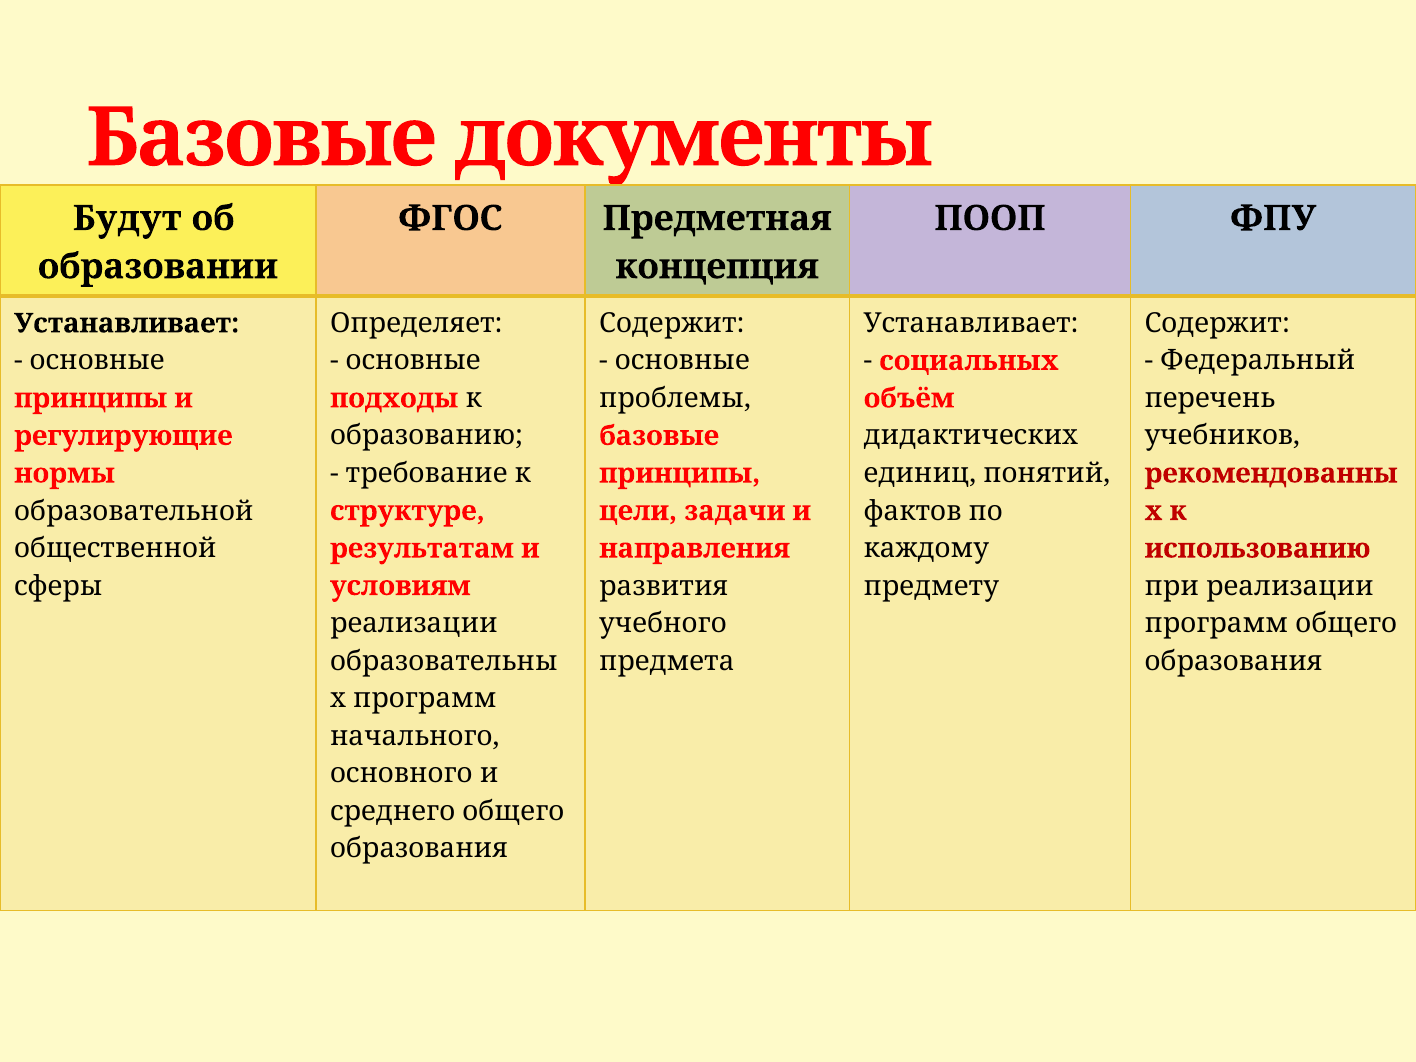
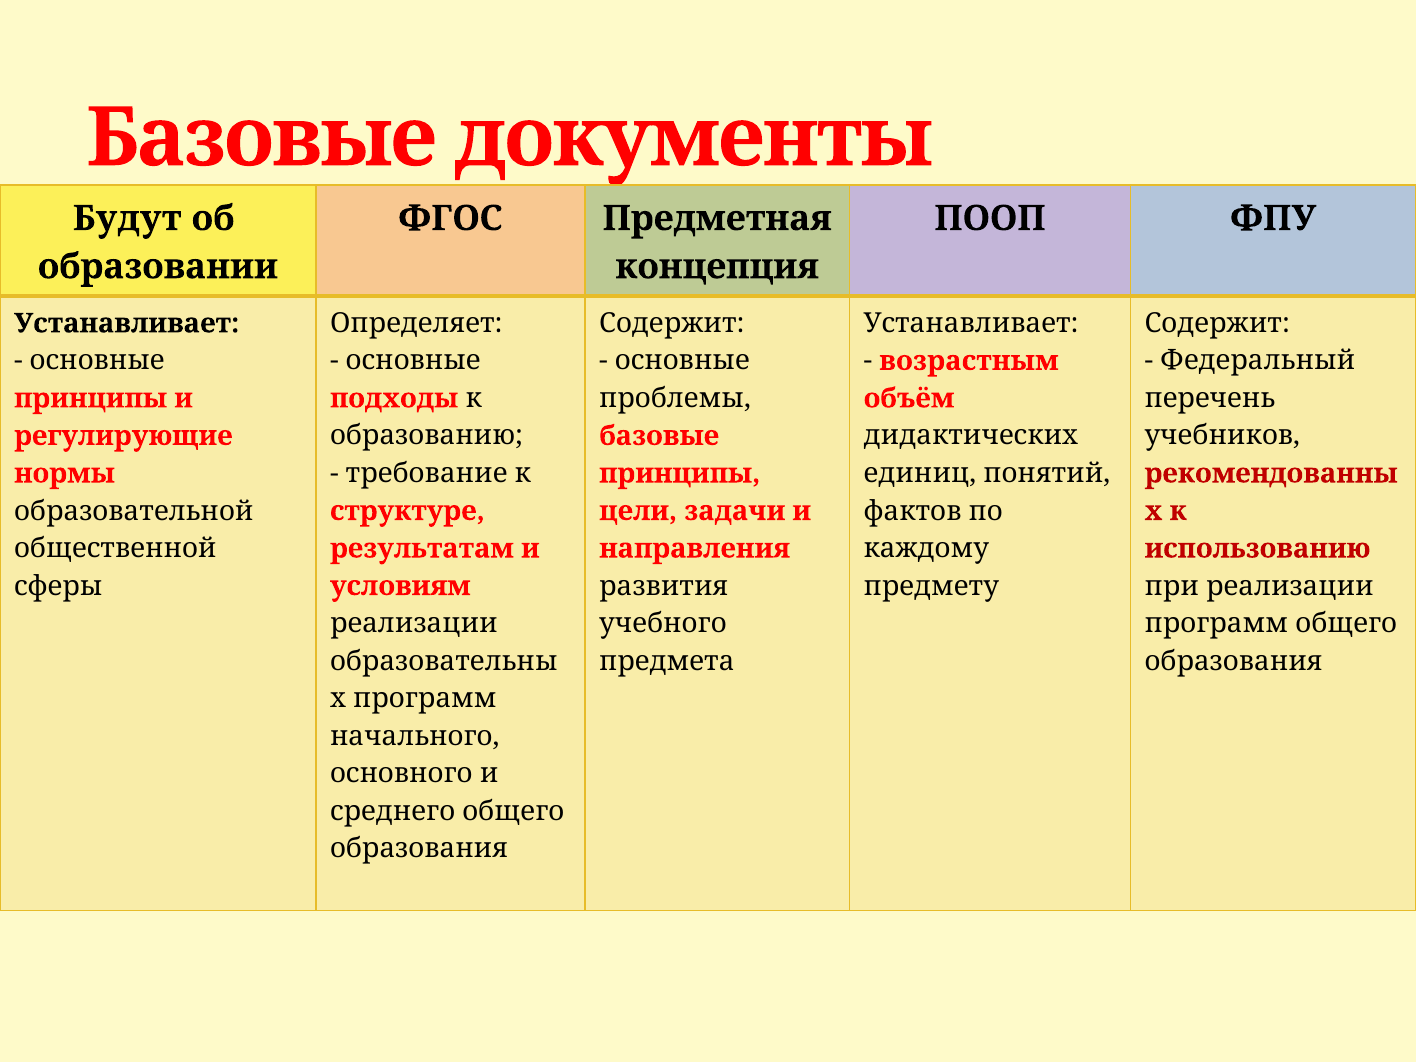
социальных: социальных -> возрастным (969, 361)
